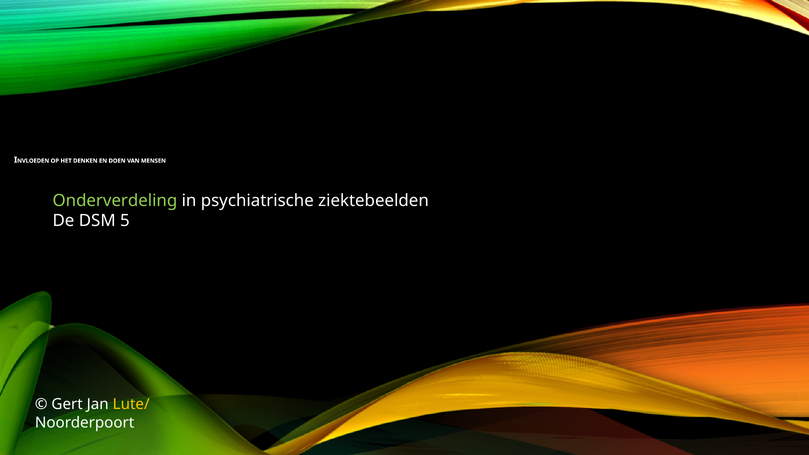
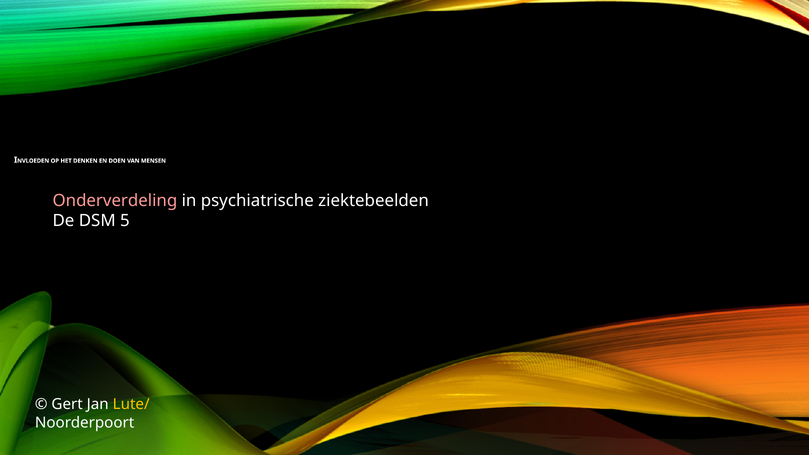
Onderverdeling colour: light green -> pink (115, 201)
